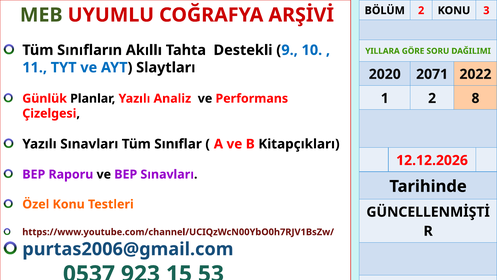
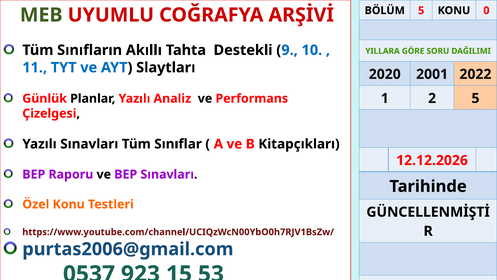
BÖLÜM 2: 2 -> 5 (421, 11)
3: 3 -> 0 (486, 11)
2071: 2071 -> 2001 (432, 74)
2 8: 8 -> 5 (475, 98)
